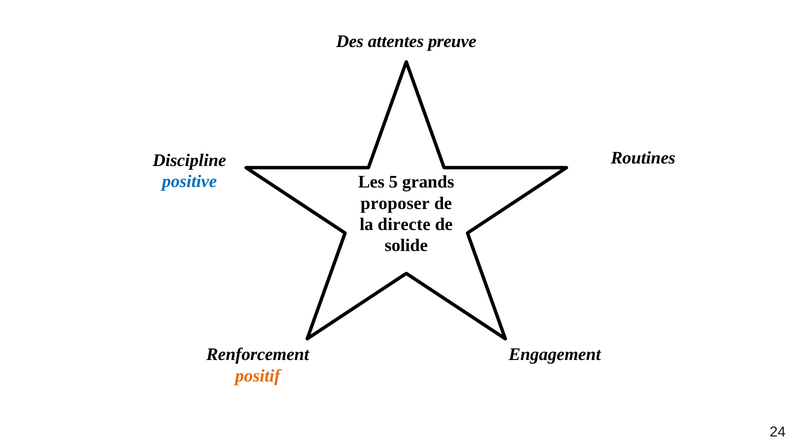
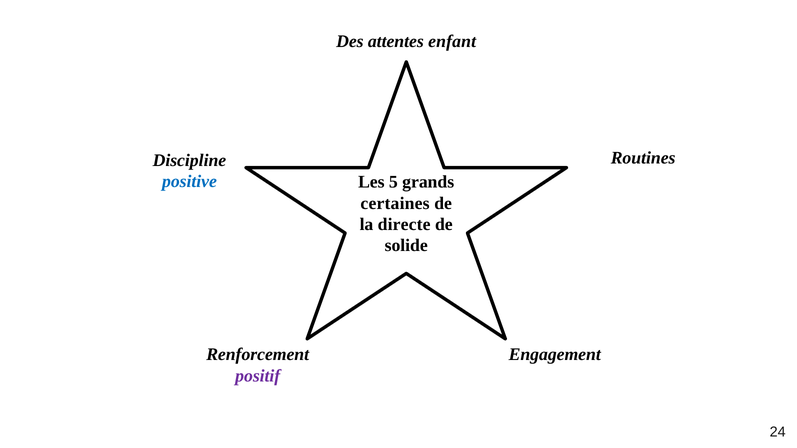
preuve: preuve -> enfant (452, 41)
proposer: proposer -> certaines (395, 203)
positif colour: orange -> purple (258, 376)
